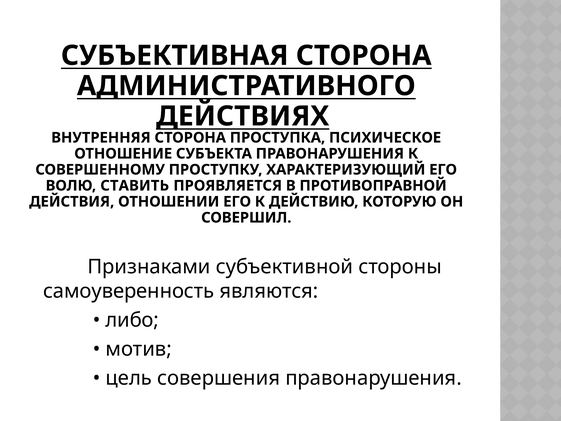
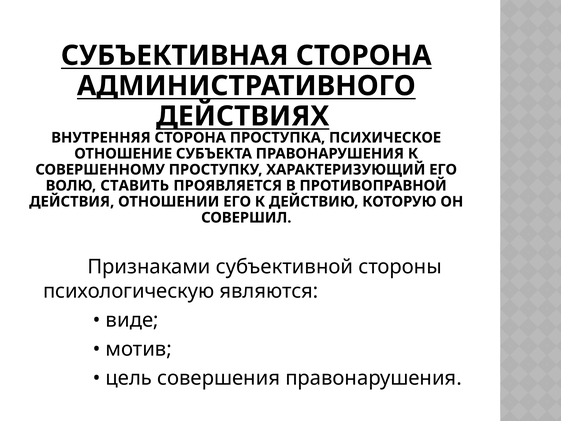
самоуверенность: самоуверенность -> психологическую (129, 291)
либо: либо -> виде (132, 320)
